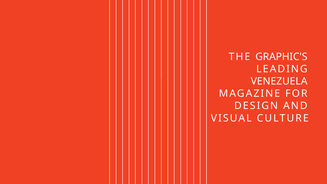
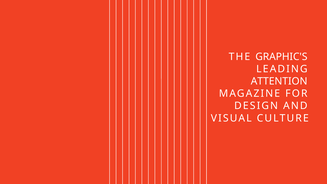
VENEZUELA: VENEZUELA -> ATTENTION (279, 81)
